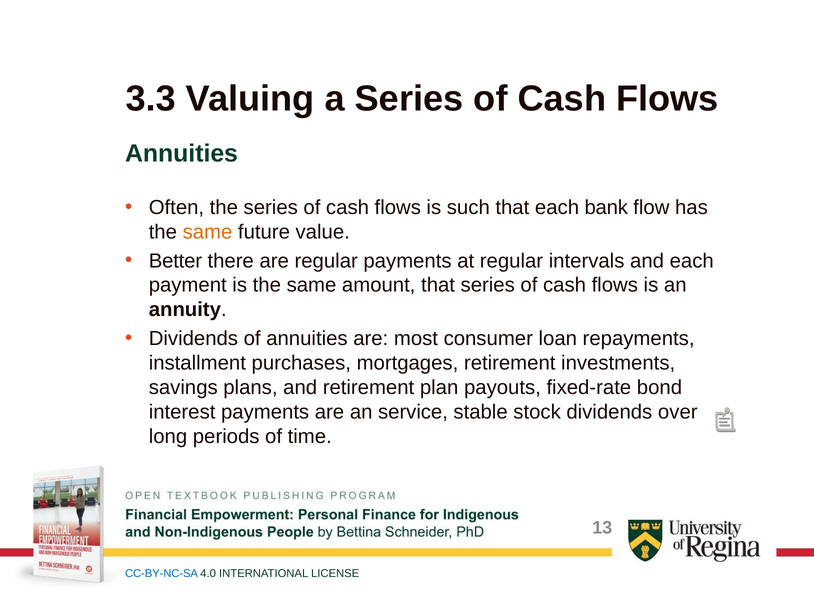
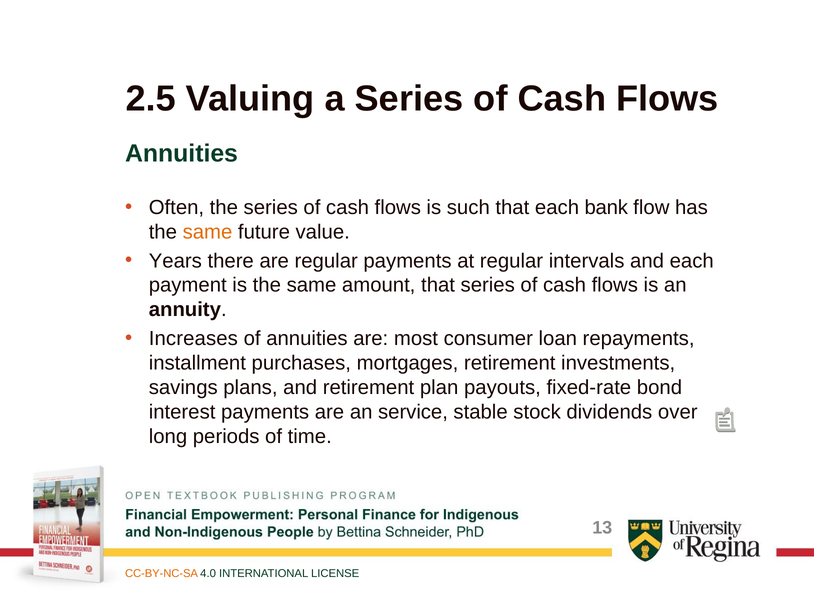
3.3: 3.3 -> 2.5 (151, 99)
Better: Better -> Years (175, 261)
Dividends: Dividends -> Increases (193, 338)
CC-BY-NC-SA colour: blue -> orange (161, 573)
